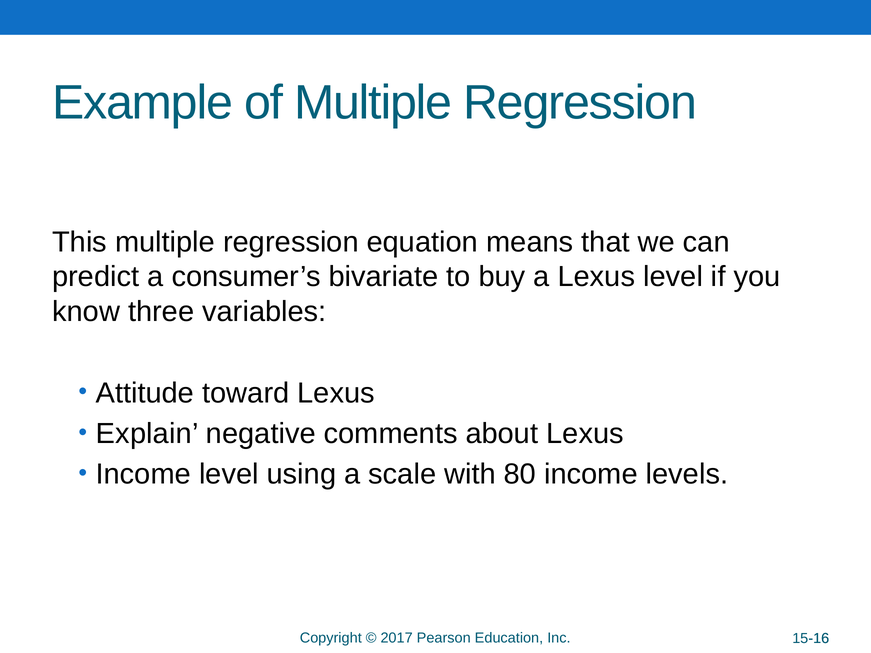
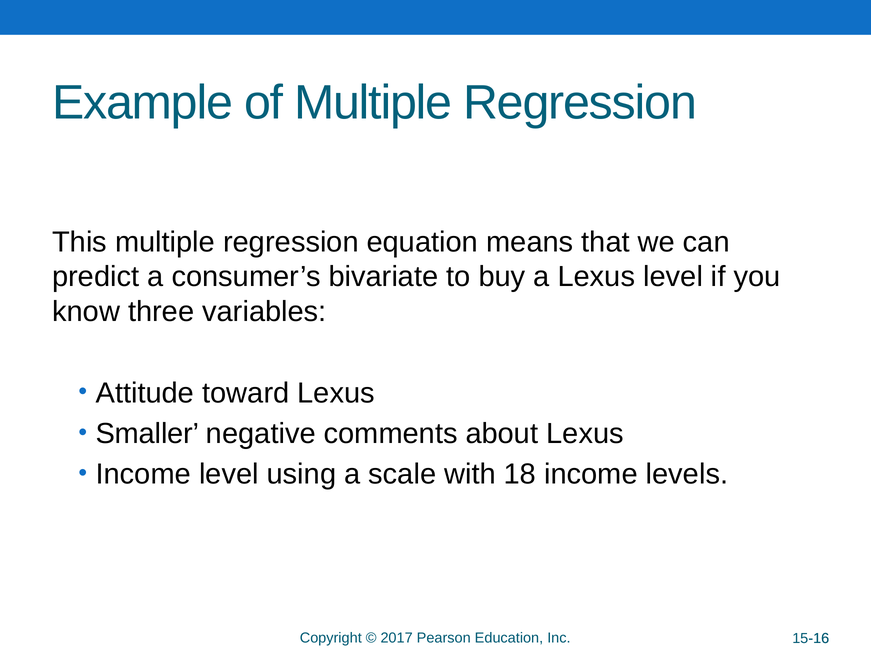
Explain: Explain -> Smaller (147, 434)
80: 80 -> 18 (520, 474)
